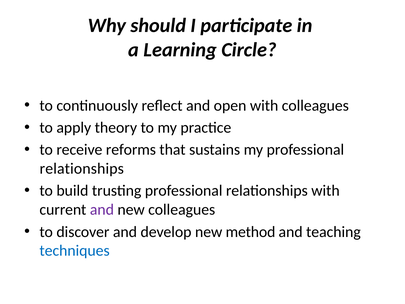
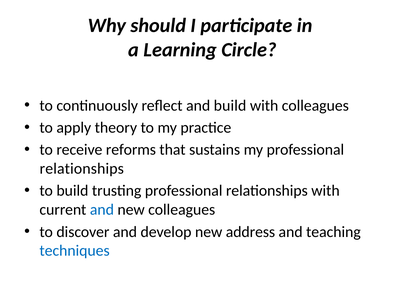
and open: open -> build (230, 106)
and colour: purple -> blue (102, 210)
method: method -> address (250, 232)
